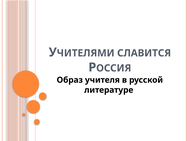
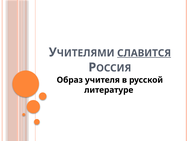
СЛАВИТСЯ underline: none -> present (144, 53)
